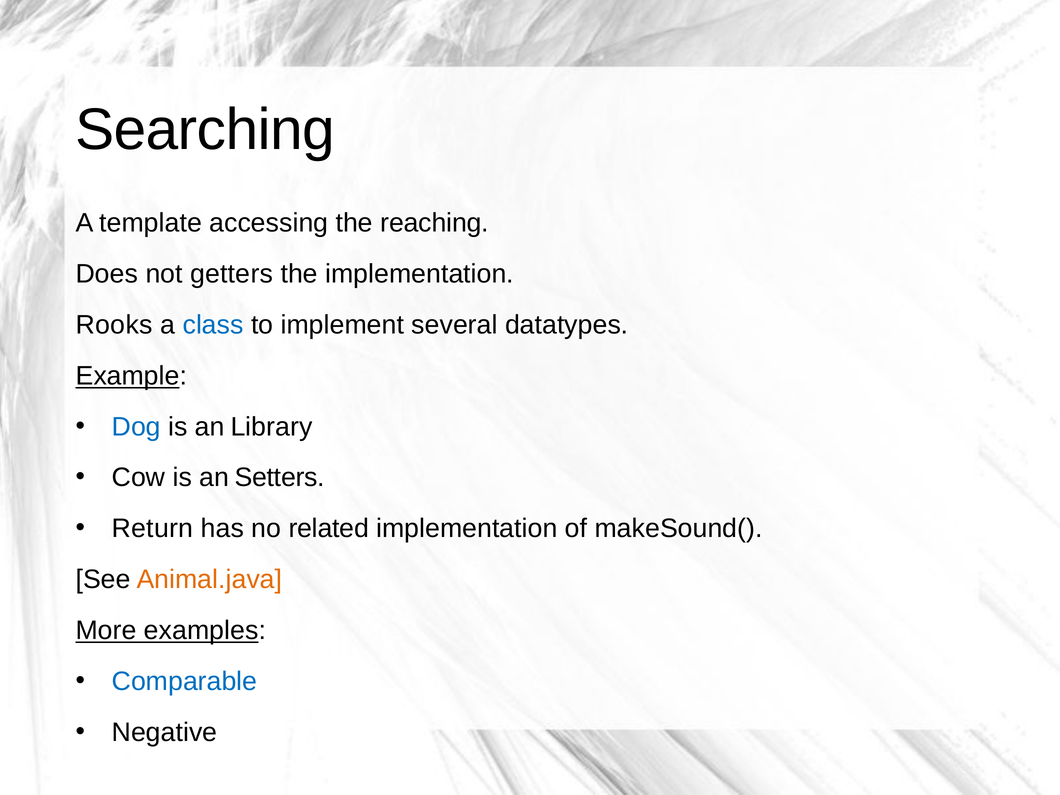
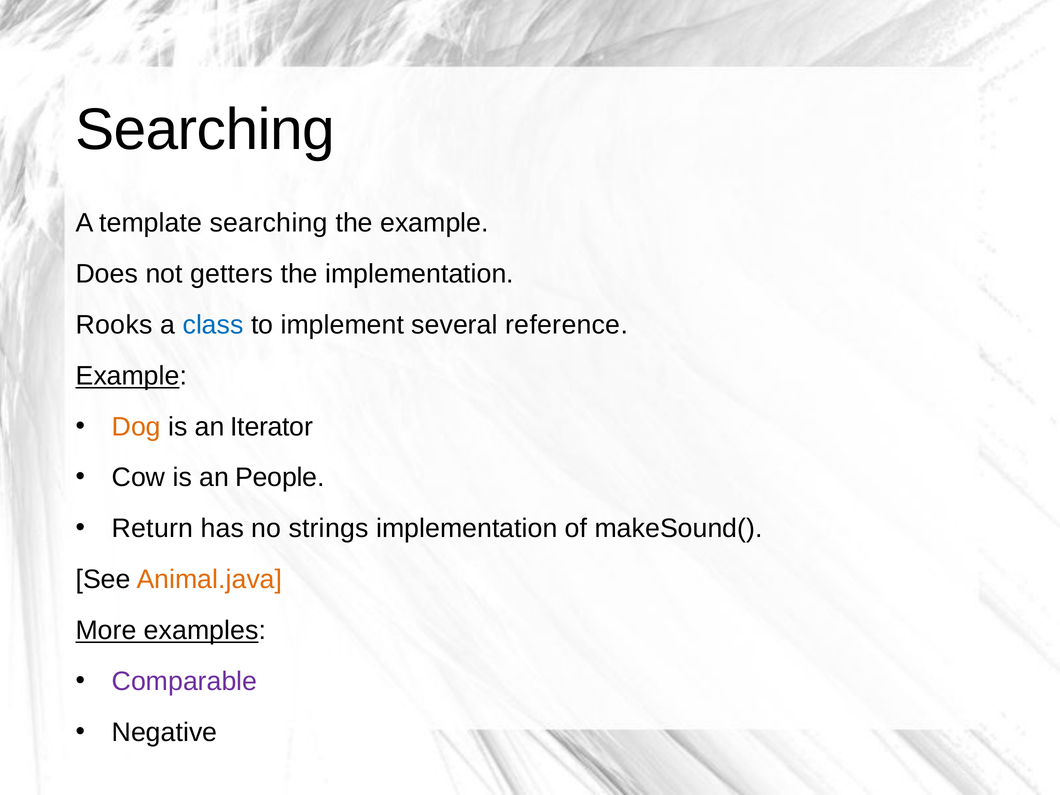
template accessing: accessing -> searching (269, 223)
the reaching: reaching -> example (434, 223)
datatypes: datatypes -> reference (567, 325)
Dog colour: blue -> orange (136, 427)
Library: Library -> Iterator (272, 427)
Setters: Setters -> People (280, 478)
related: related -> strings (329, 529)
Comparable colour: blue -> purple (185, 681)
